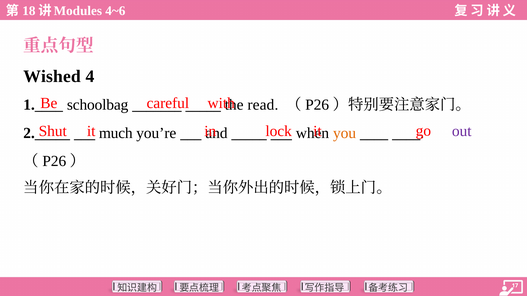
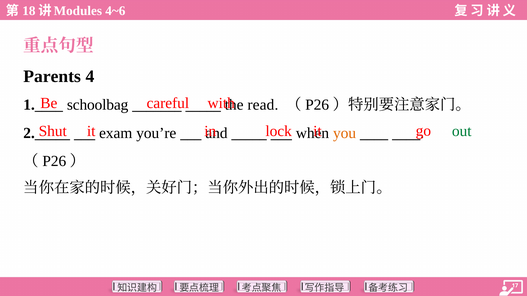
Wished: Wished -> Parents (52, 77)
out colour: purple -> green (462, 131)
much: much -> exam (116, 133)
